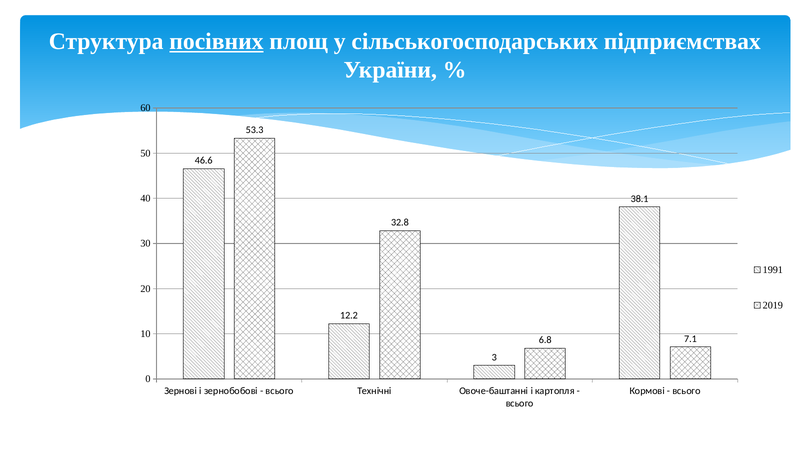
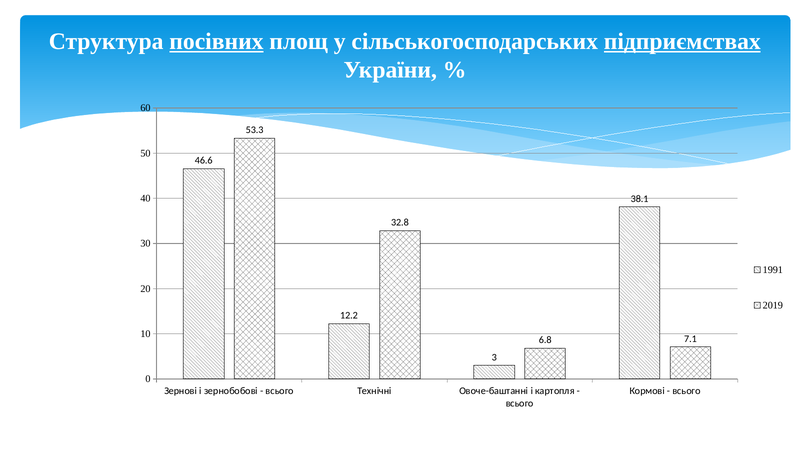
підприємствах underline: none -> present (682, 41)
